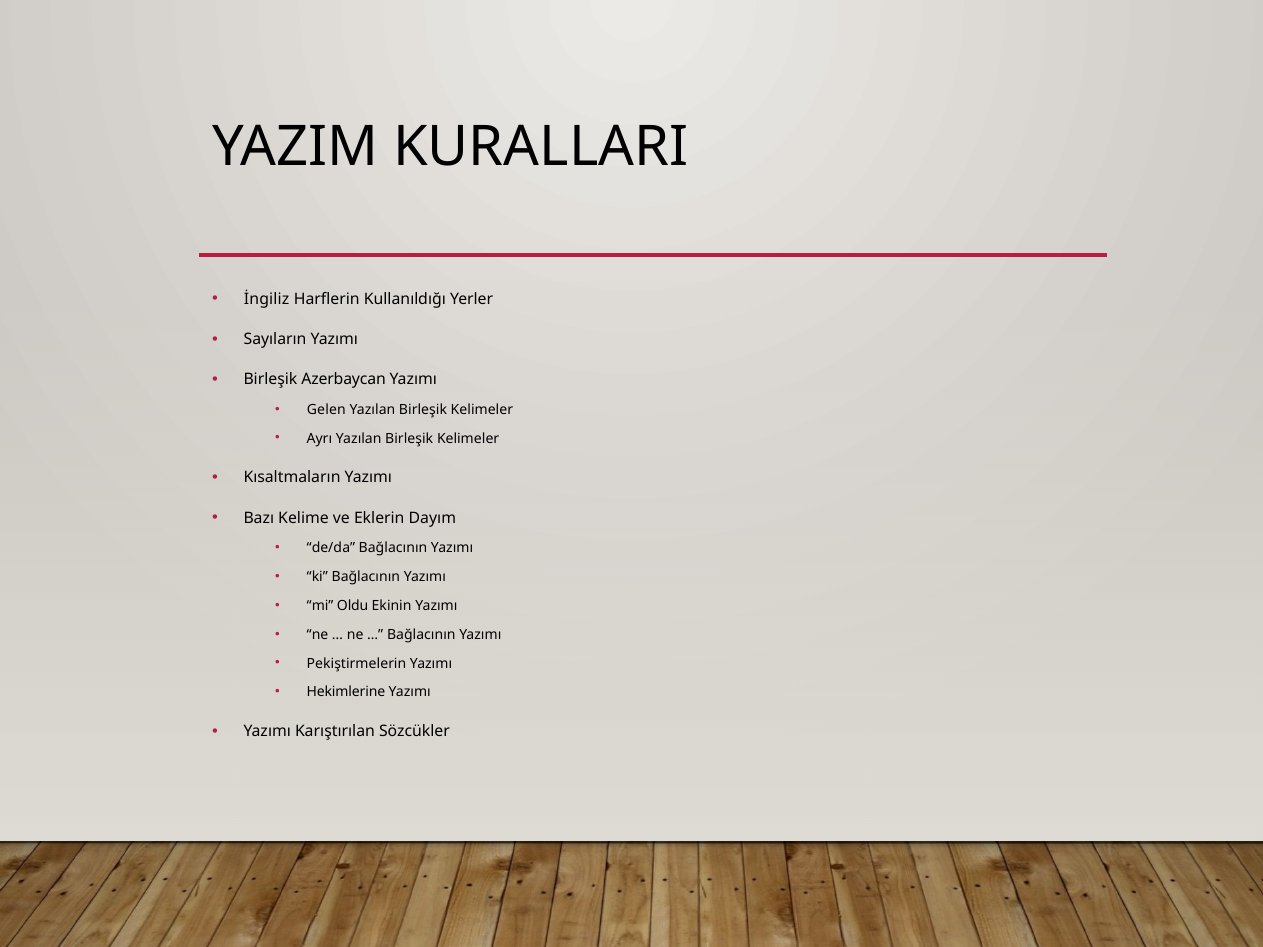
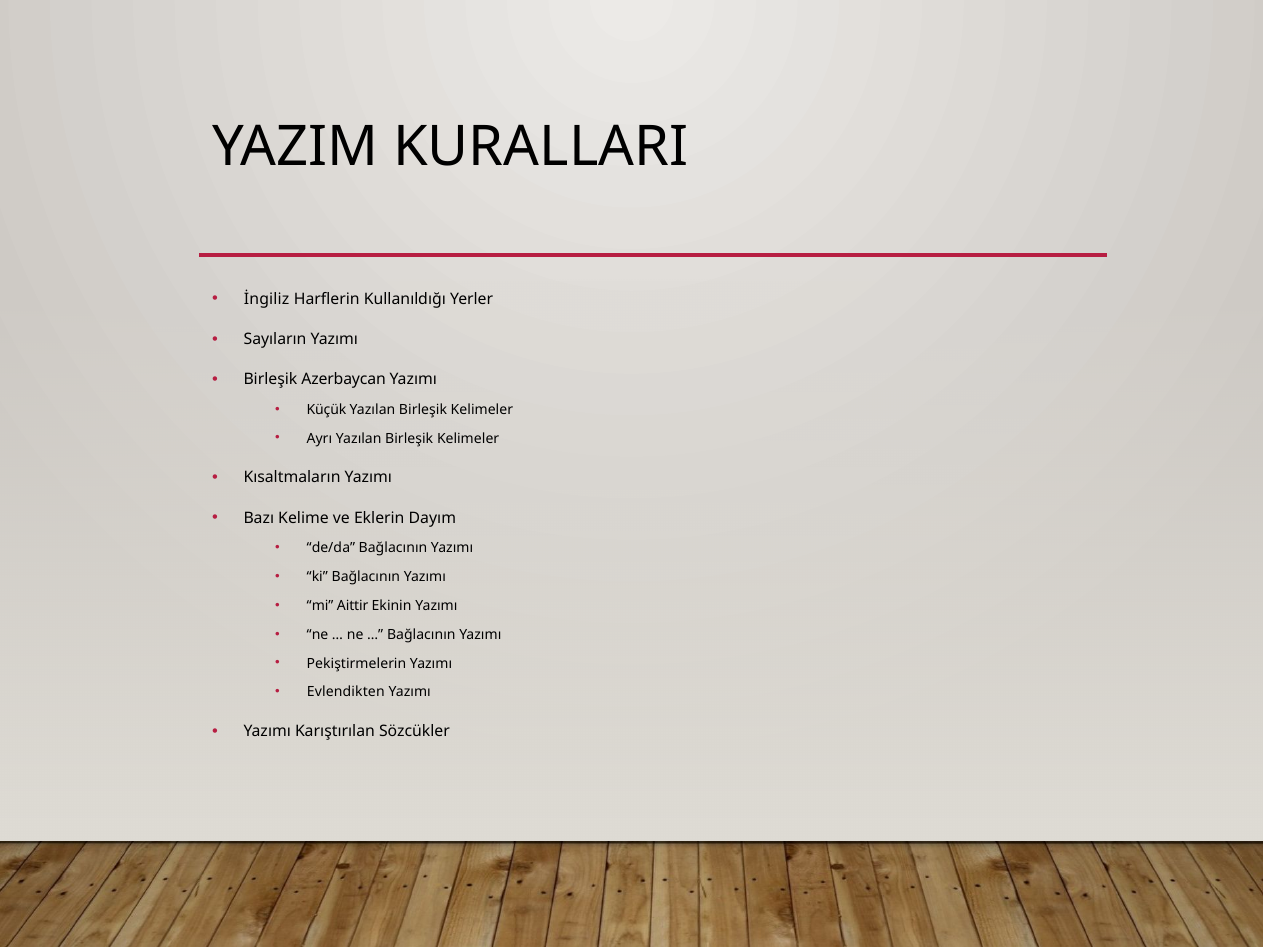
Gelen: Gelen -> Küçük (326, 410)
Oldu: Oldu -> Aittir (353, 606)
Hekimlerine: Hekimlerine -> Evlendikten (346, 693)
